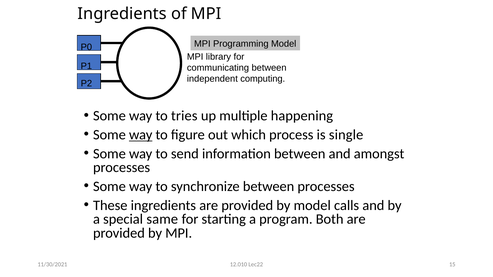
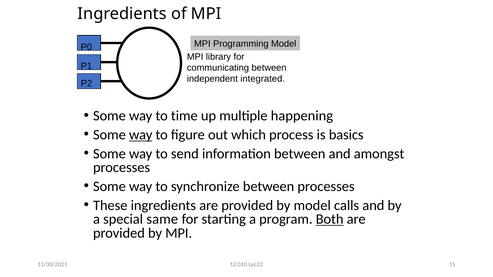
computing: computing -> integrated (263, 79)
tries: tries -> time (184, 116)
single: single -> basics (346, 135)
Both underline: none -> present (330, 219)
